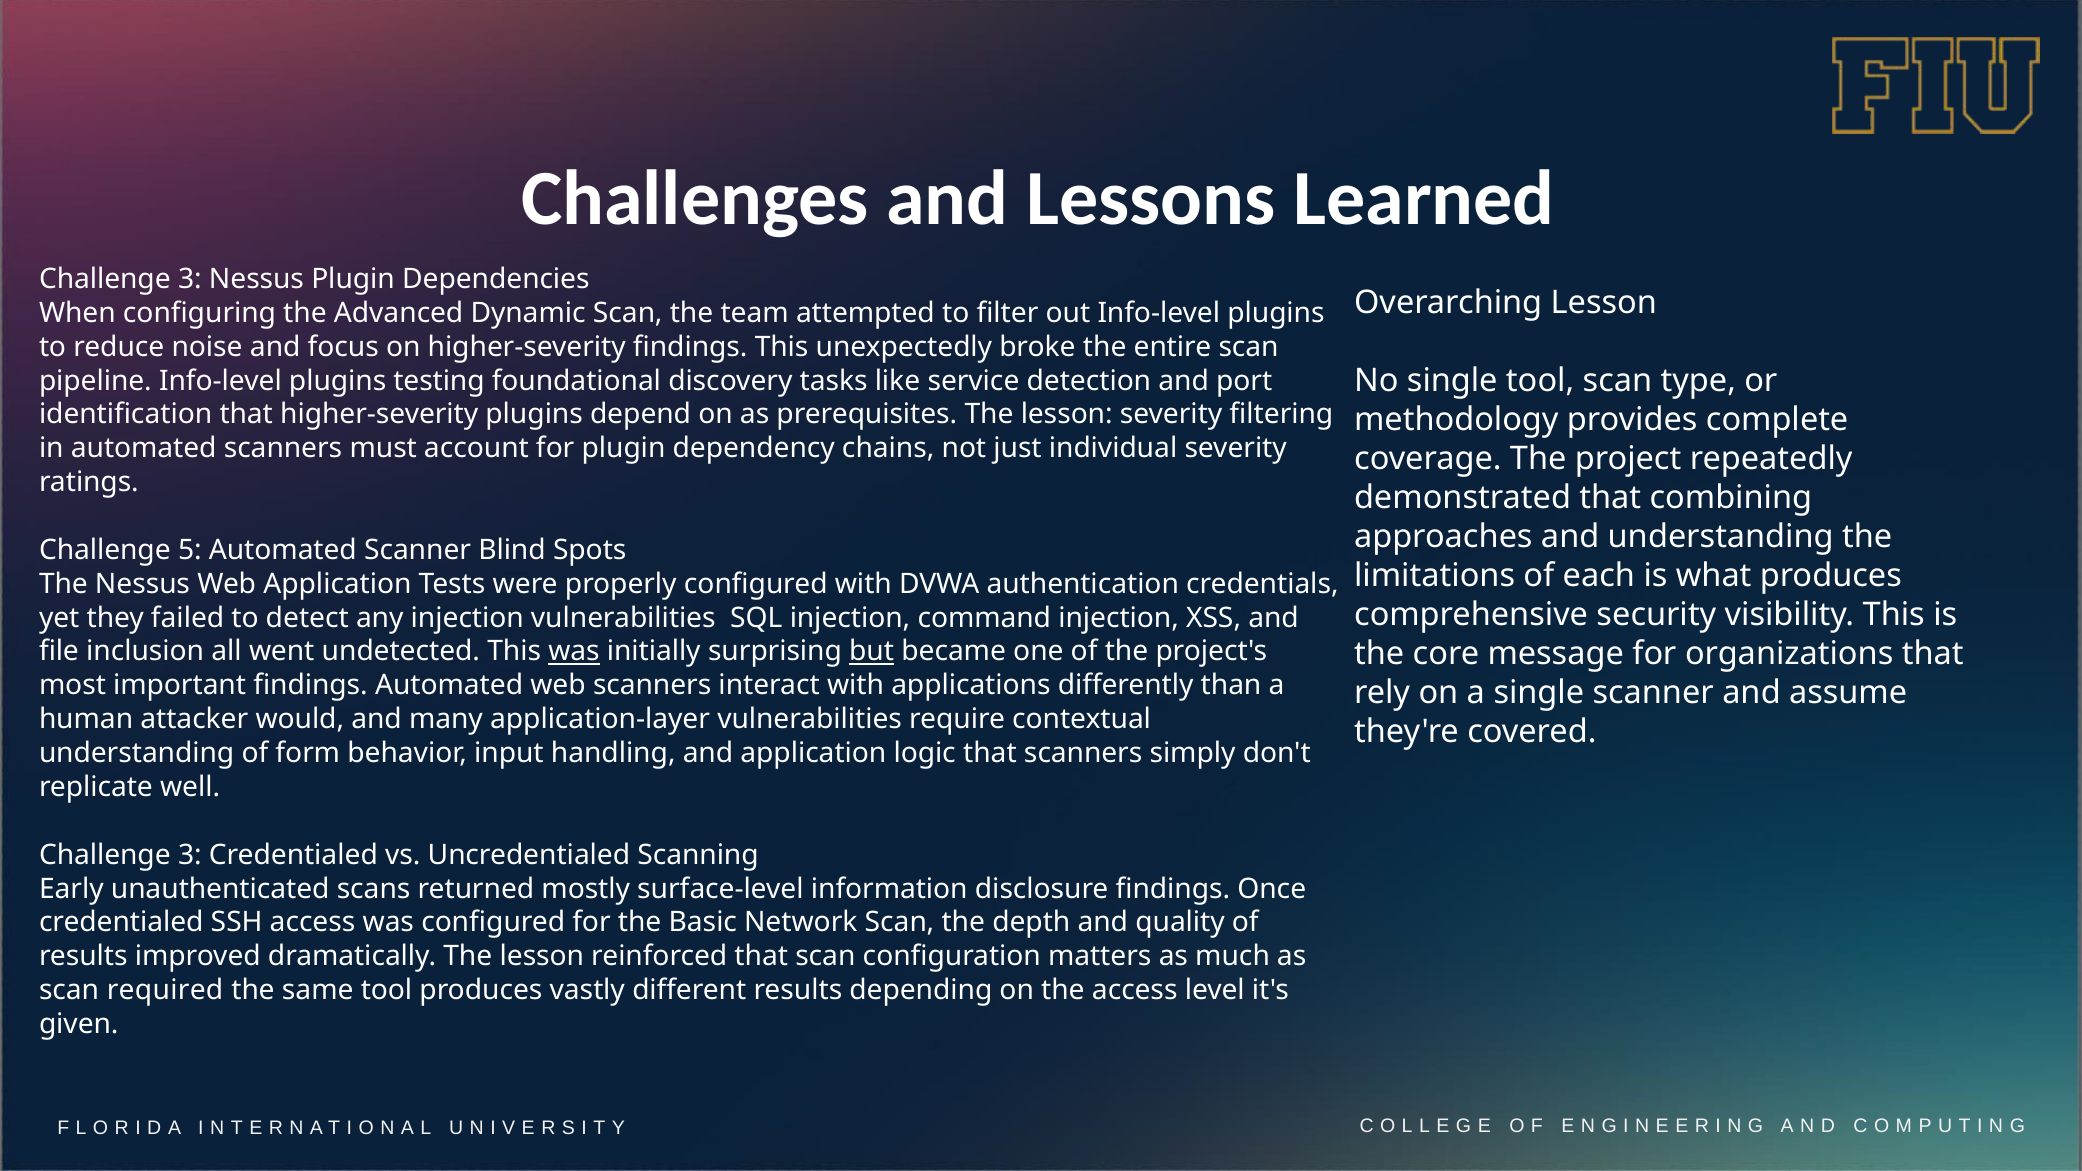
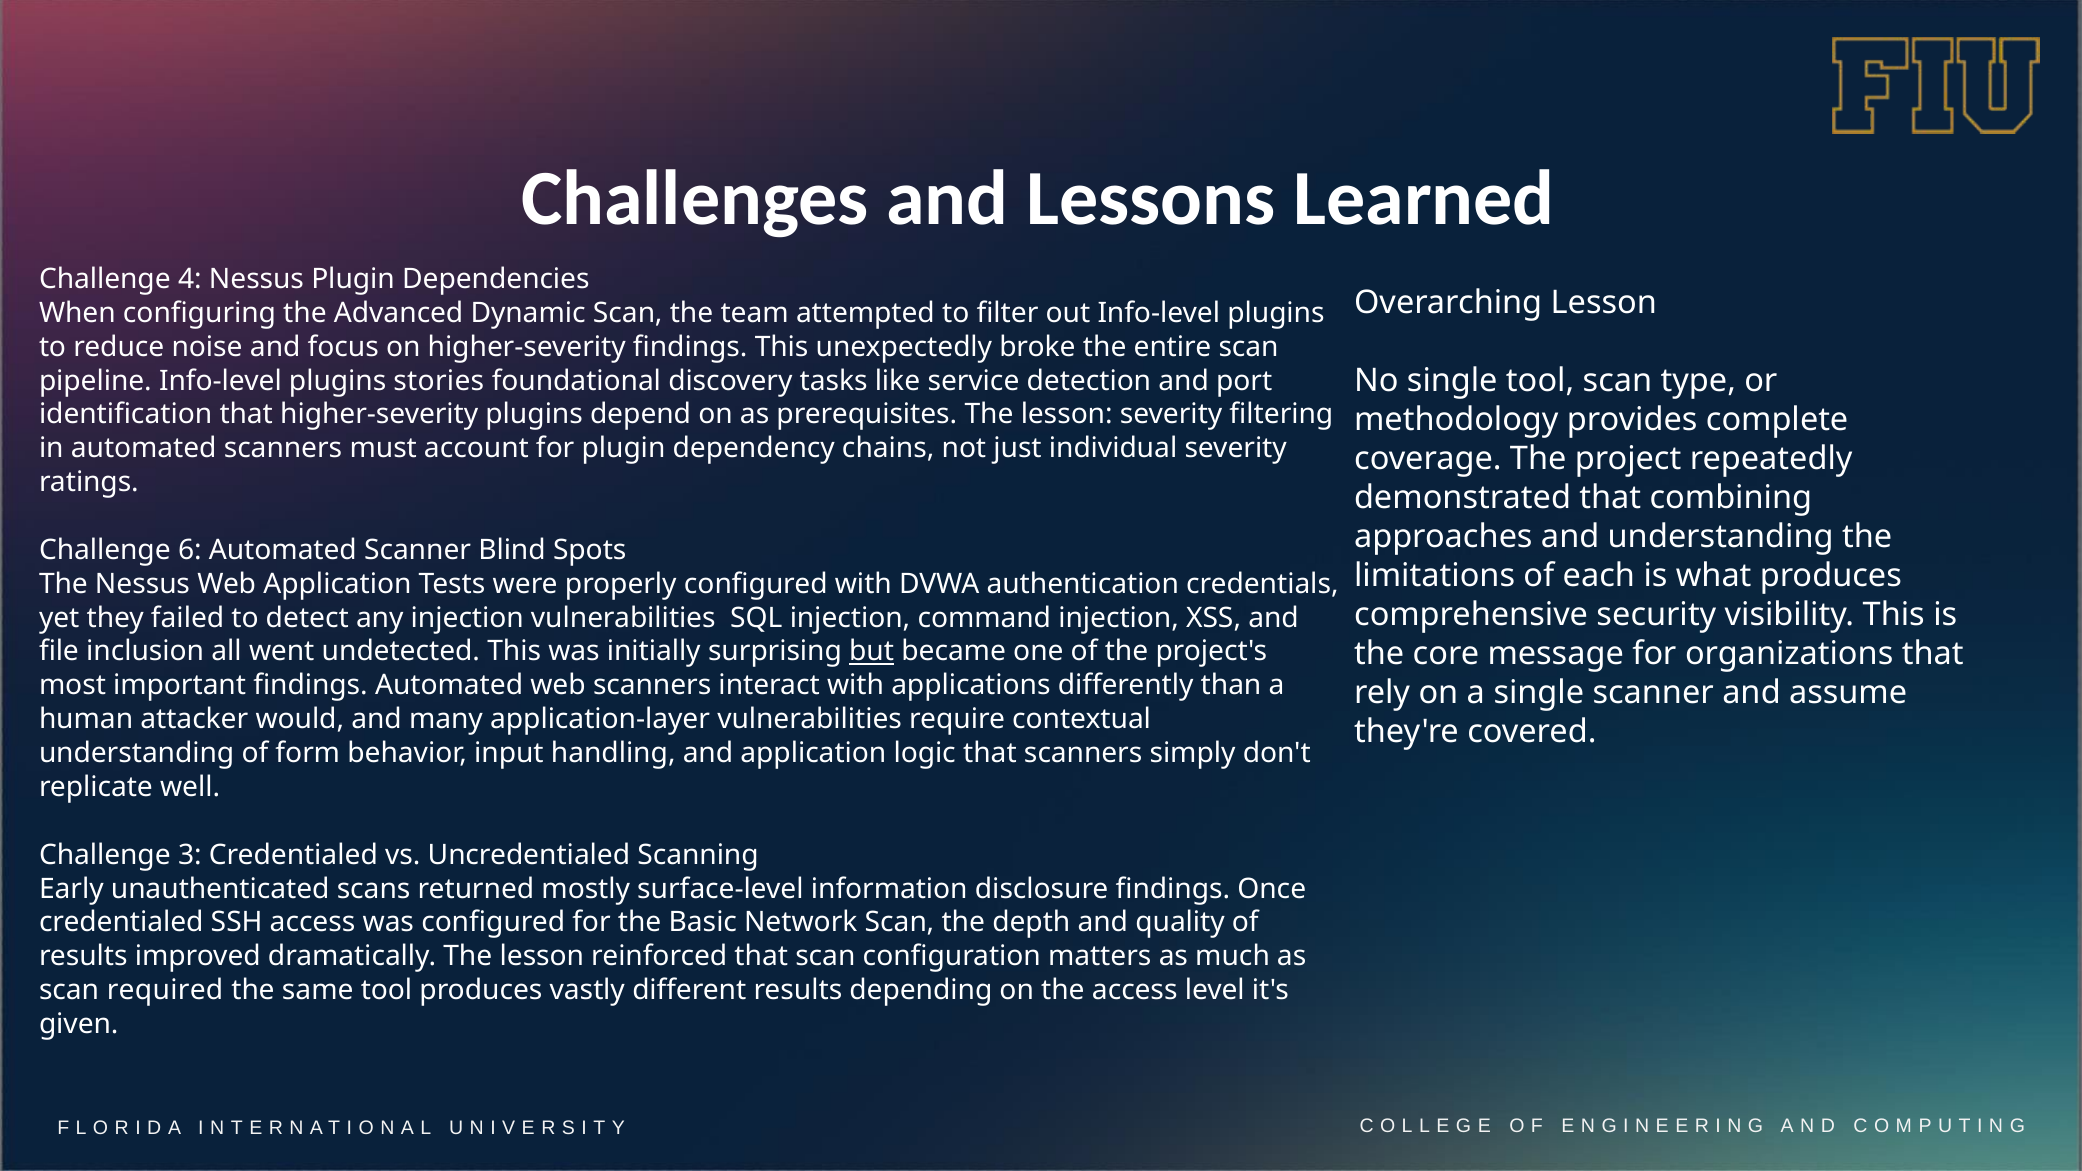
3: 3 -> 4 (190, 279)
testing: testing -> stories (439, 381)
5: 5 -> 6 (190, 550)
was underline: present -> none (574, 652)
